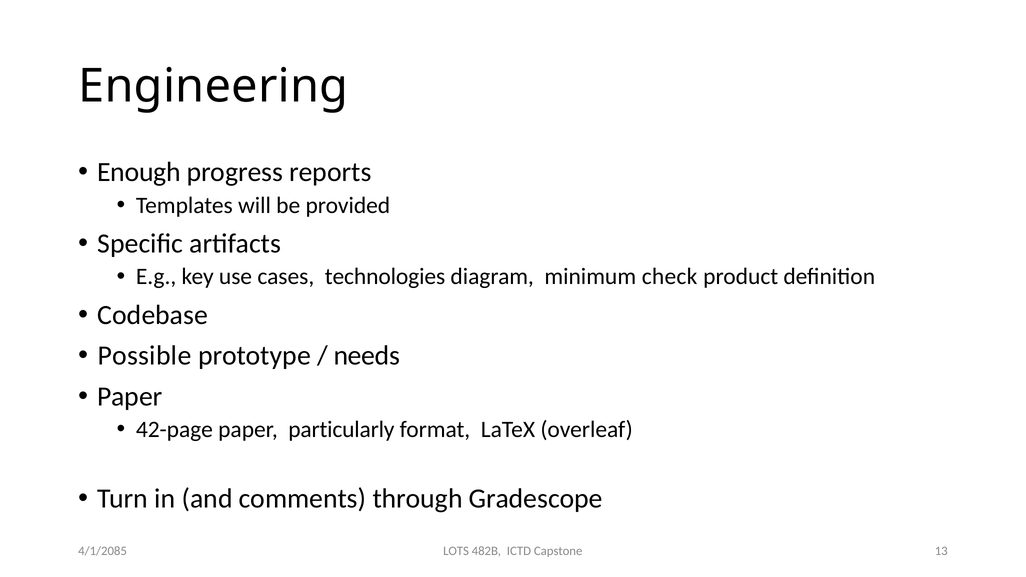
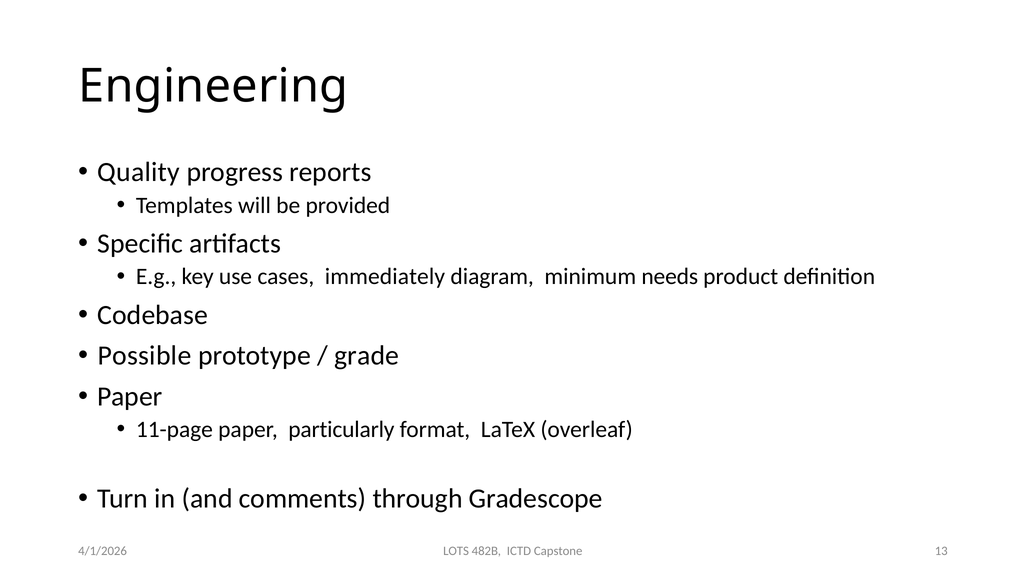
Enough: Enough -> Quality (139, 172)
technologies: technologies -> immediately (385, 277)
check: check -> needs (670, 277)
needs: needs -> grade (367, 356)
42-page: 42-page -> 11-page (174, 430)
4/1/2085: 4/1/2085 -> 4/1/2026 (103, 551)
